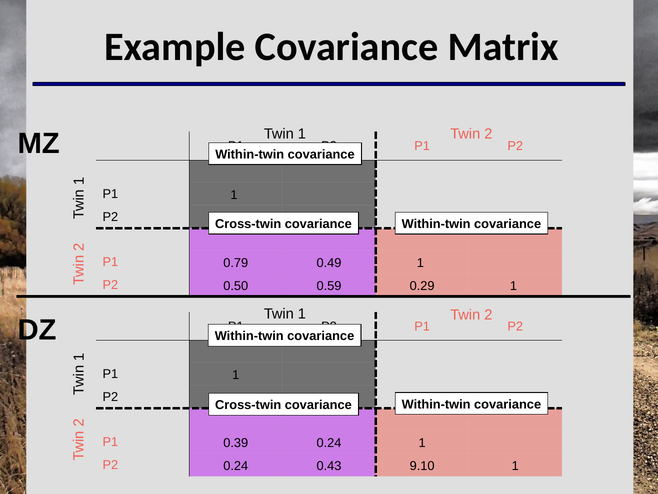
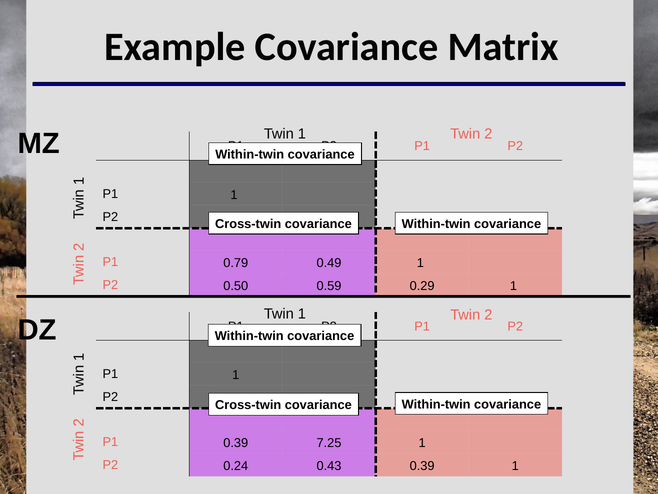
0.39 0.24: 0.24 -> 7.25 (329, 443)
0.43 9.10: 9.10 -> 0.39 (422, 466)
